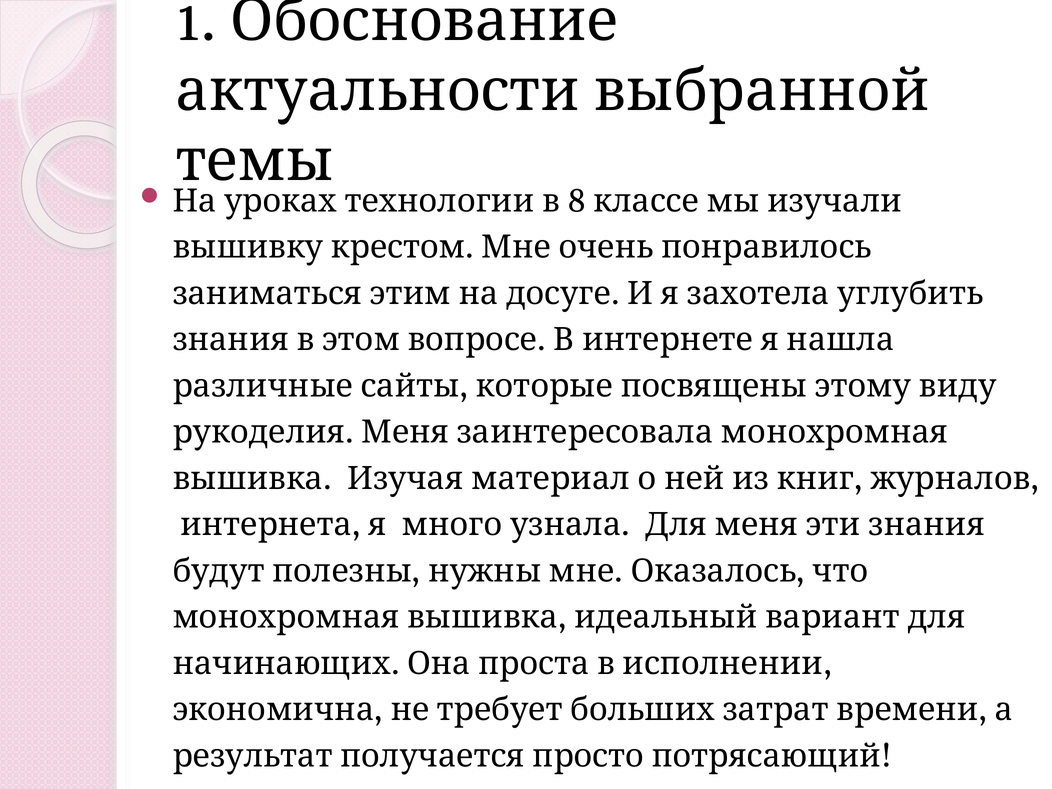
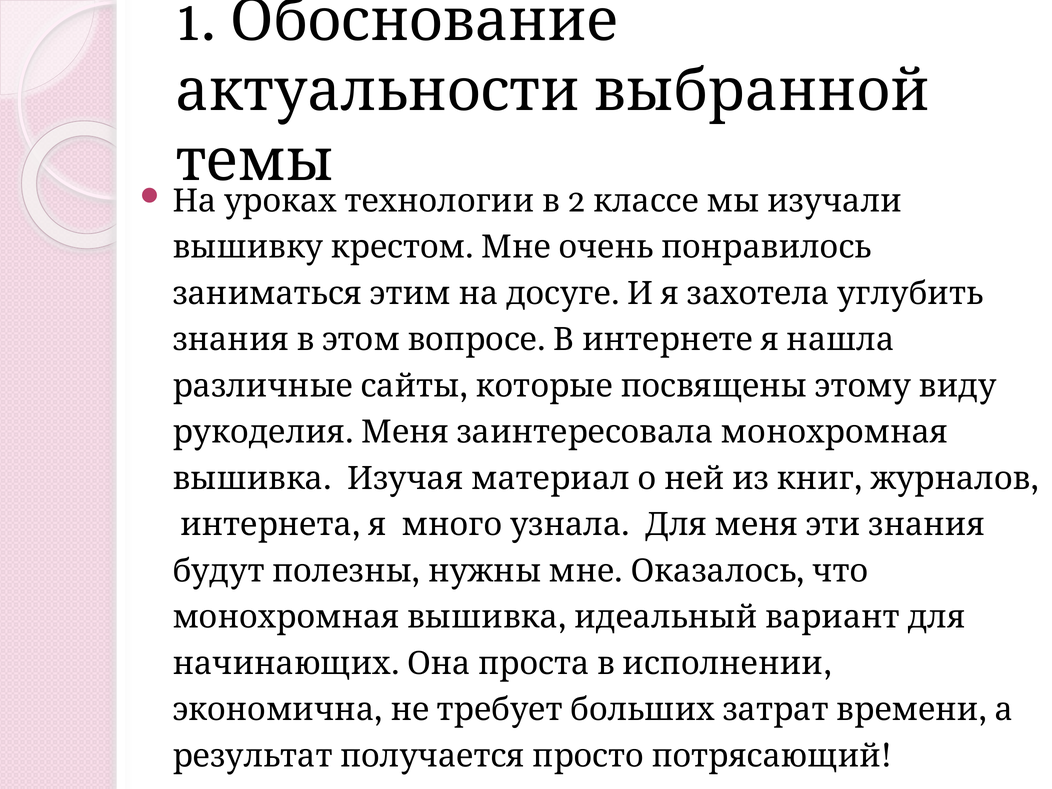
8: 8 -> 2 (577, 201)
